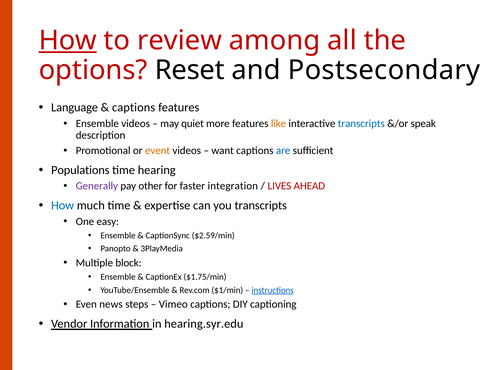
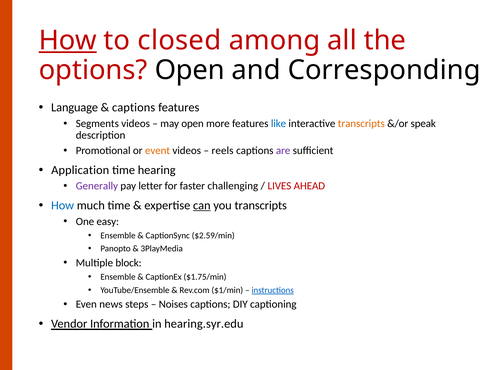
review: review -> closed (179, 40)
options Reset: Reset -> Open (190, 70)
Postsecondary: Postsecondary -> Corresponding (384, 70)
Ensemble: Ensemble -> Segments (97, 123)
may quiet: quiet -> open (193, 123)
like colour: orange -> blue (279, 123)
transcripts colour: blue -> orange (361, 123)
want: want -> reels (223, 151)
are colour: blue -> purple (283, 151)
Populations: Populations -> Application (80, 170)
other: other -> letter (150, 186)
integration: integration -> challenging (233, 186)
can underline: none -> present (202, 205)
Vimeo: Vimeo -> Noises (173, 304)
